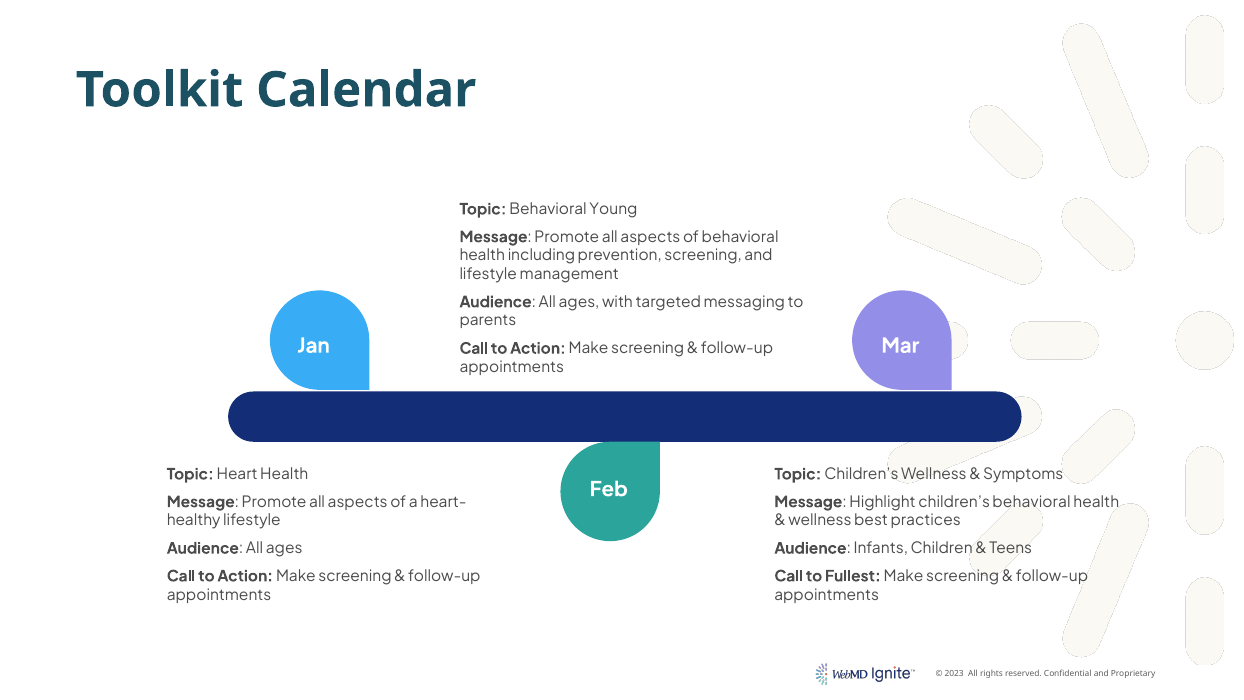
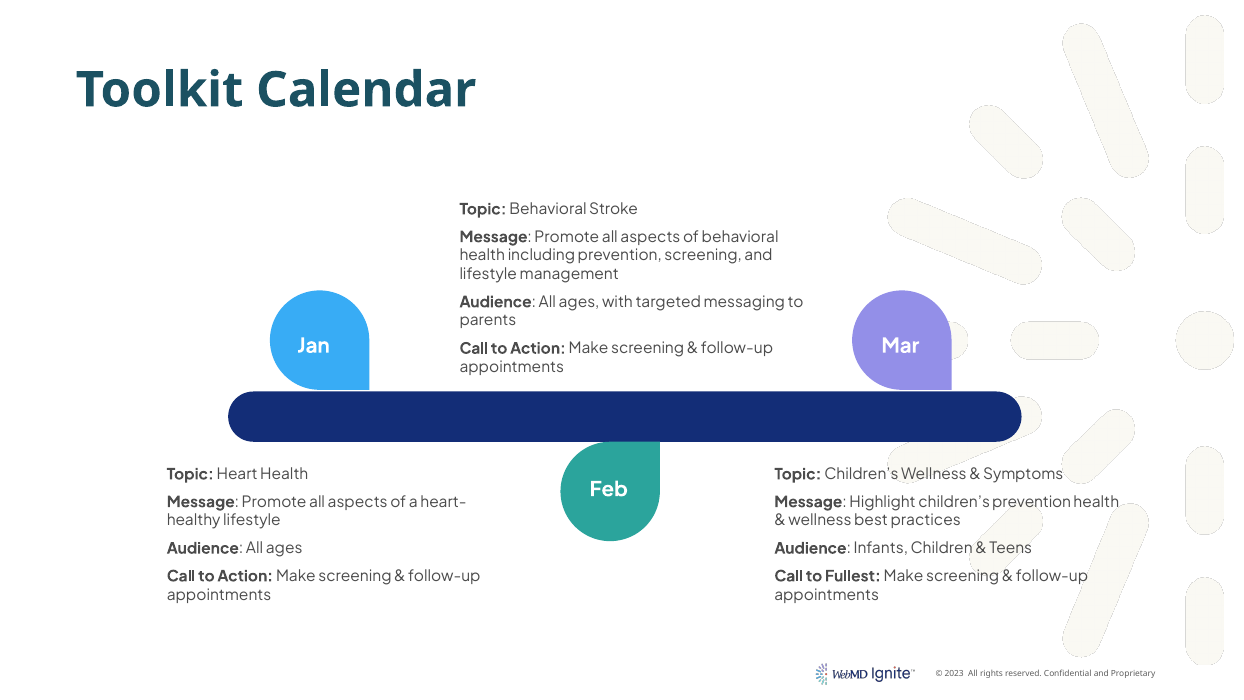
Young: Young -> Stroke (614, 209)
children’s behavioral: behavioral -> prevention (1032, 502)
